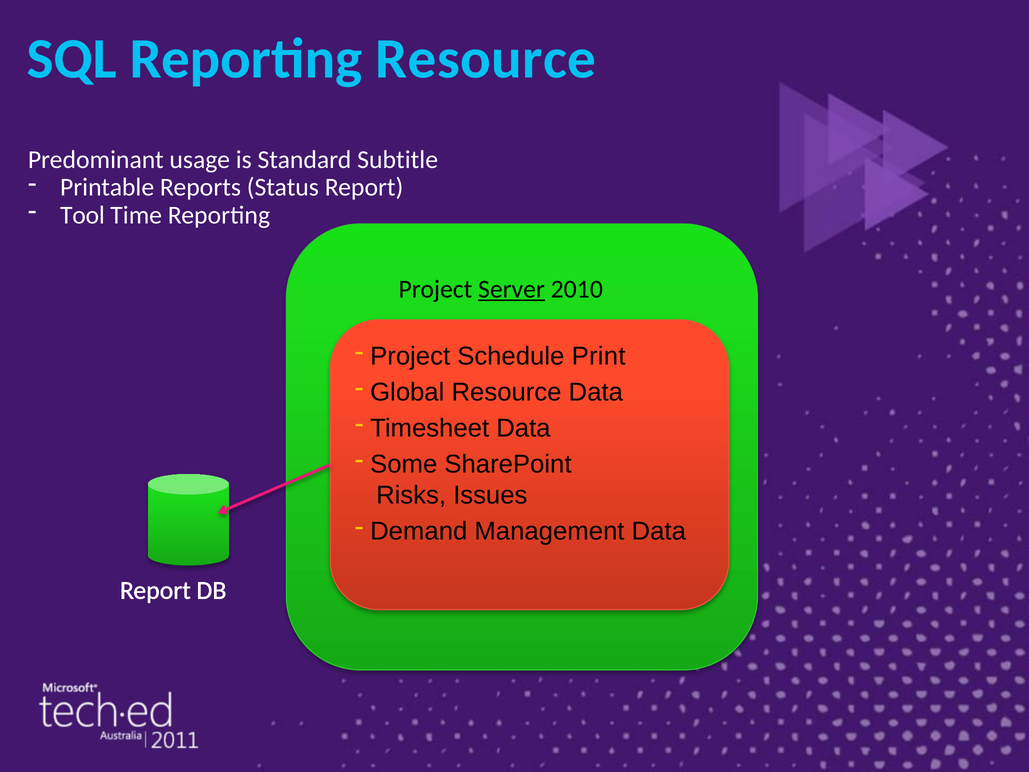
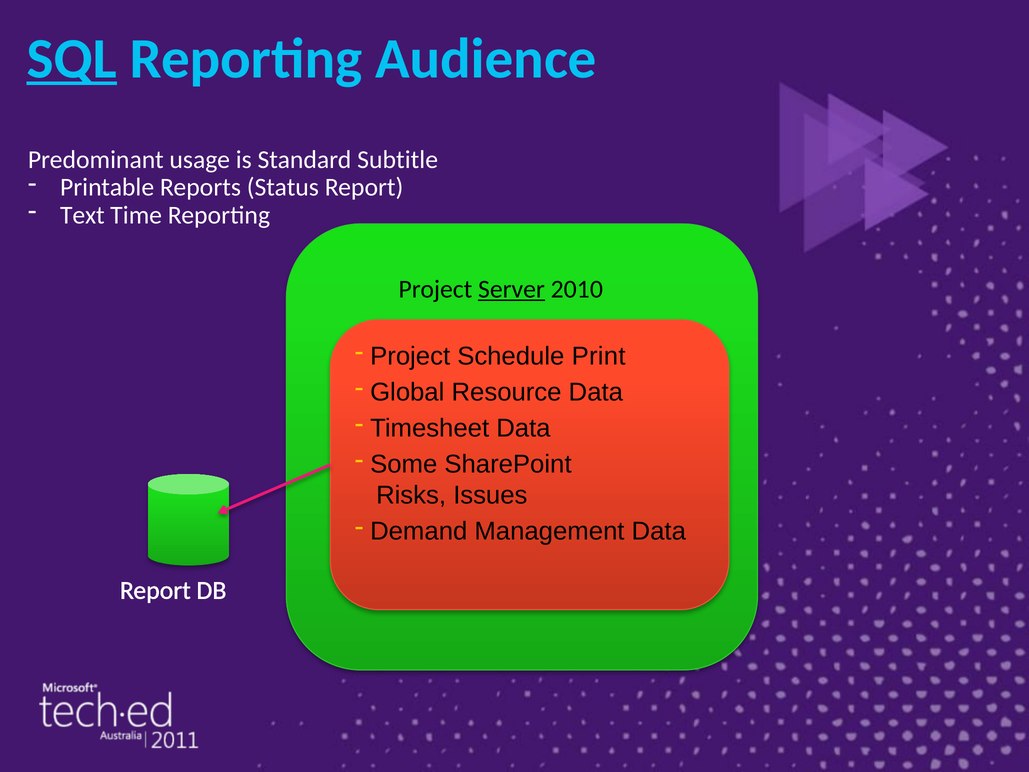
SQL underline: none -> present (72, 59)
Reporting Resource: Resource -> Audience (486, 59)
Tool: Tool -> Text (82, 215)
